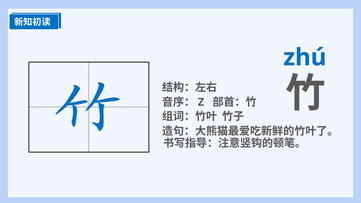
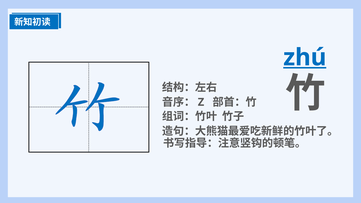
zhú underline: none -> present (305, 57)
